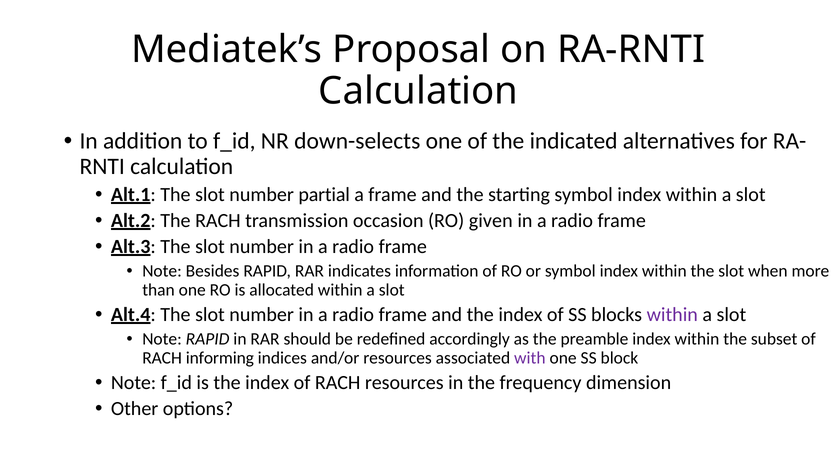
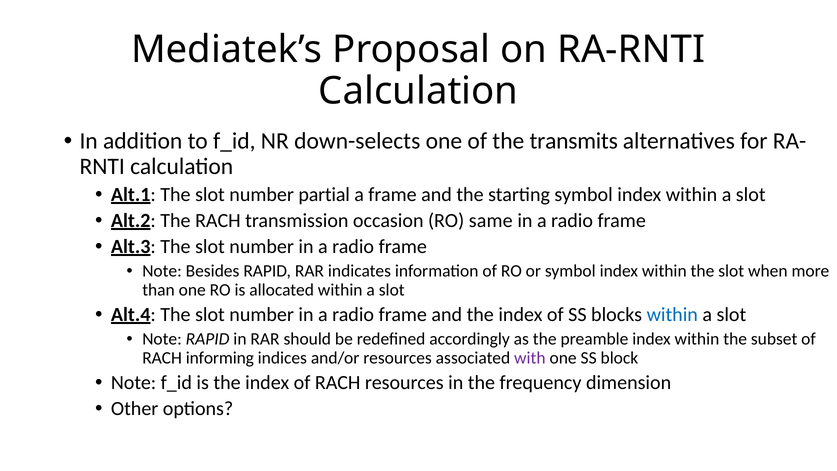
indicated: indicated -> transmits (574, 141)
given: given -> same (491, 220)
within colour: purple -> blue (672, 314)
